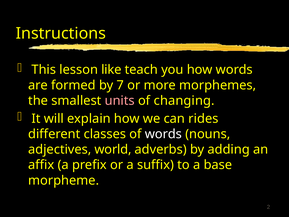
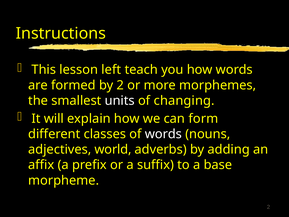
like: like -> left (111, 70)
by 7: 7 -> 2 (120, 85)
units colour: pink -> white (120, 100)
rides: rides -> form (203, 118)
